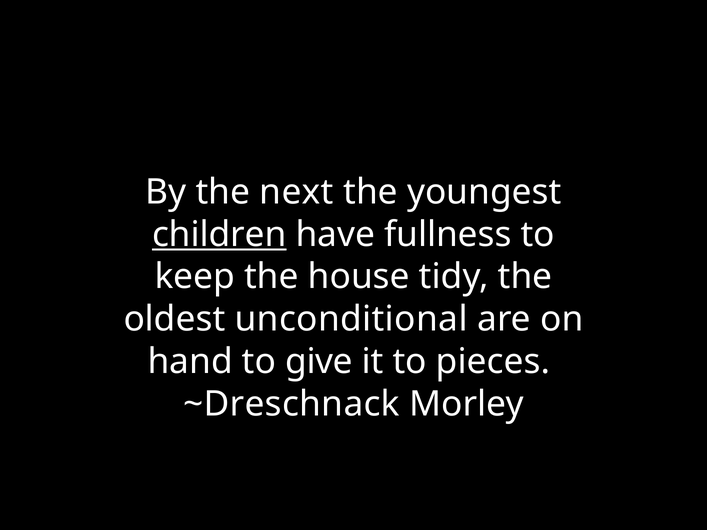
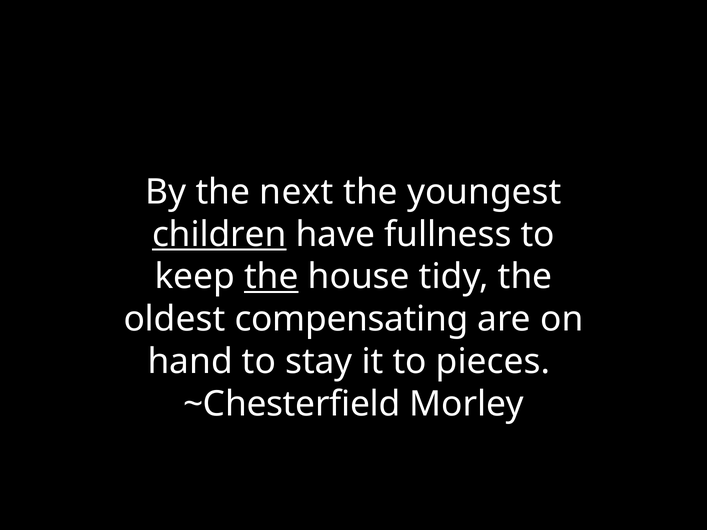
the underline: none -> present (271, 277)
unconditional: unconditional -> compensating (351, 319)
give: give -> stay (319, 362)
~Dreschnack: ~Dreschnack -> ~Chesterfield (292, 404)
